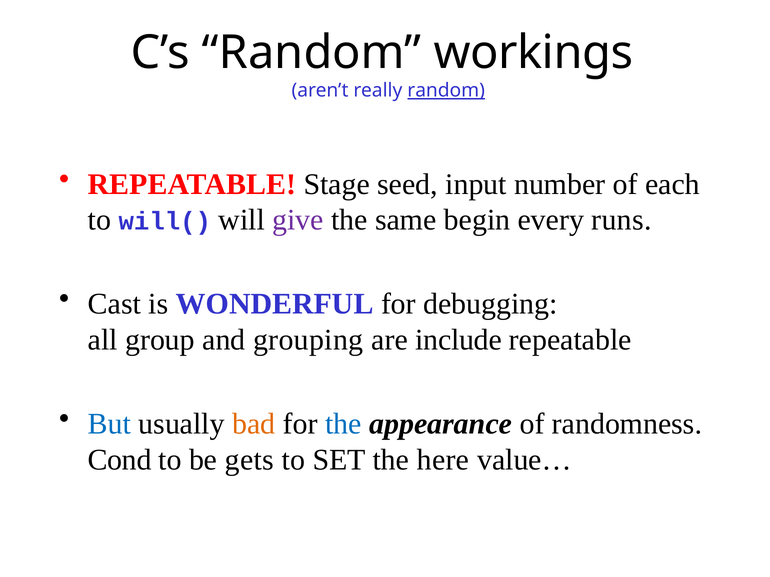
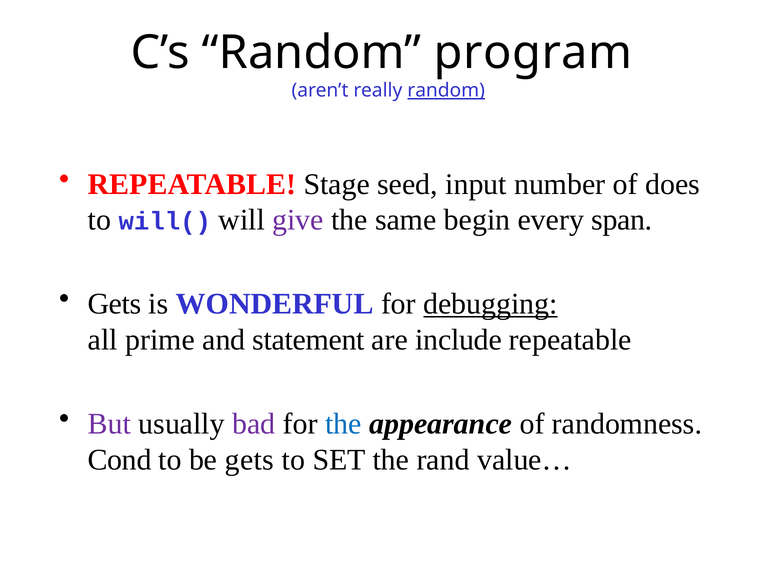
workings: workings -> program (533, 53)
each: each -> does (673, 184)
runs: runs -> span (622, 220)
Cast: Cast -> Gets (115, 304)
debugging underline: none -> present (490, 304)
group: group -> prime (160, 340)
grouping: grouping -> statement (309, 340)
But colour: blue -> purple (109, 424)
bad colour: orange -> purple (254, 424)
here: here -> rand (443, 460)
